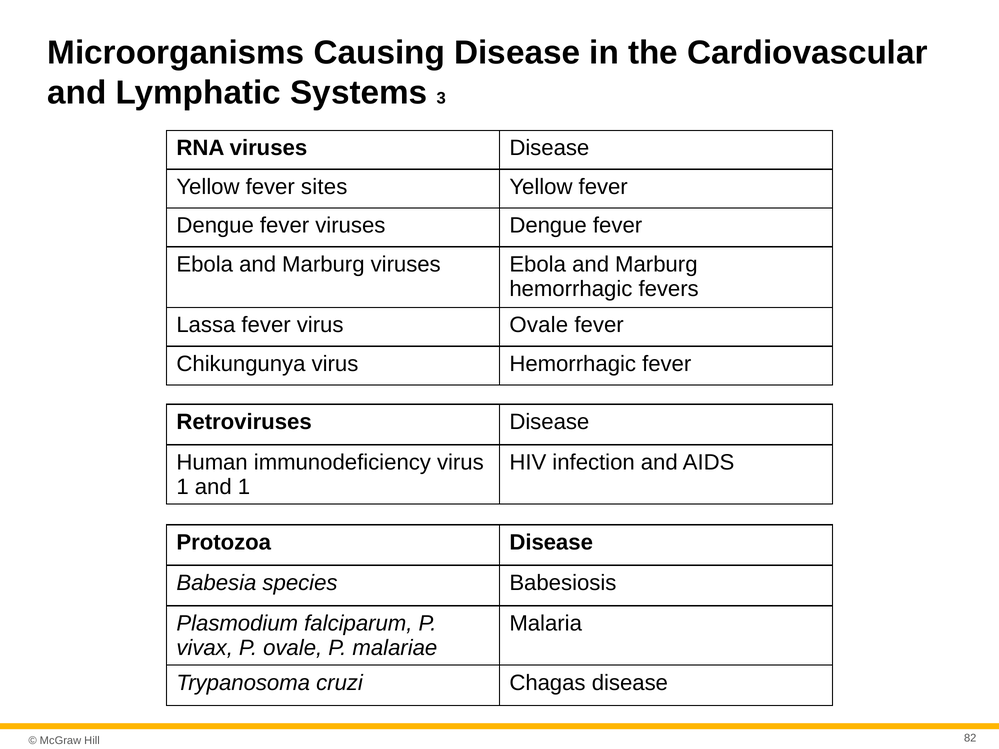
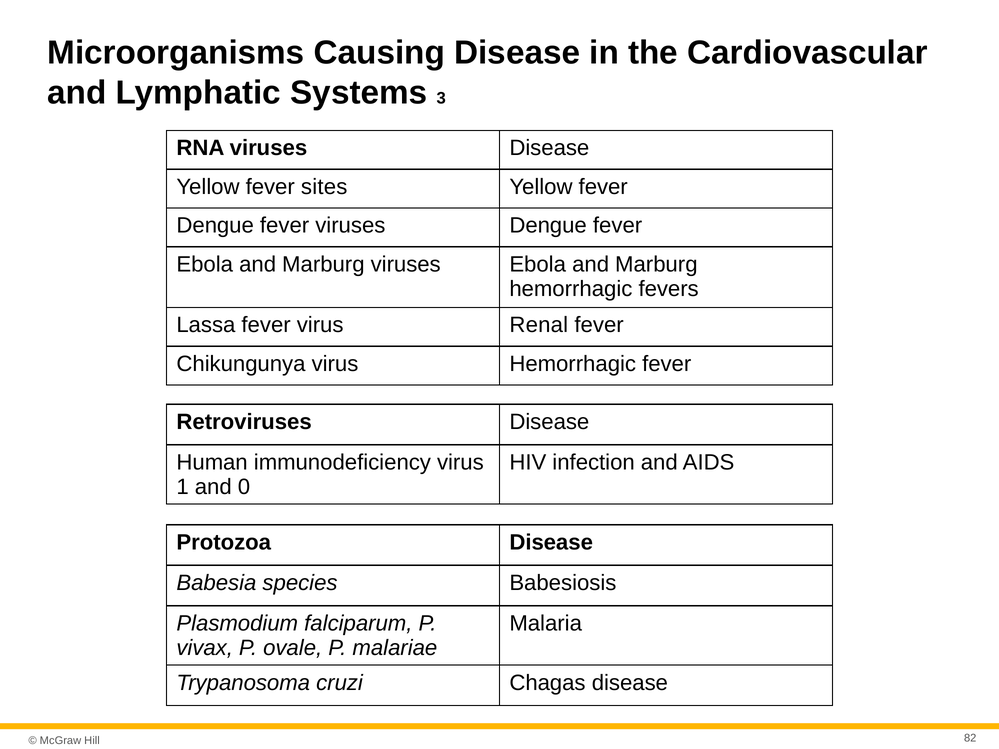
virus Ovale: Ovale -> Renal (539, 325)
and 1: 1 -> 0 (244, 487)
